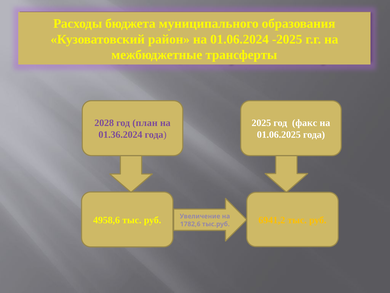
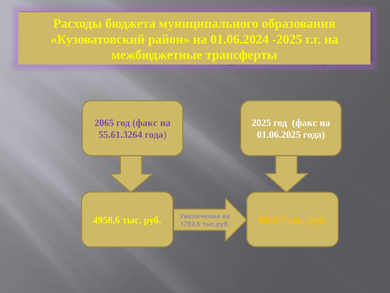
2028: 2028 -> 2065 (104, 123)
план: план -> факс (145, 123)
01.36.2024: 01.36.2024 -> 55.61.3264 (120, 134)
6941,2: 6941,2 -> 8866,7 (272, 220)
